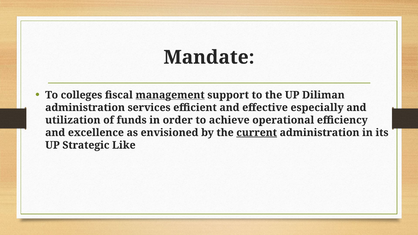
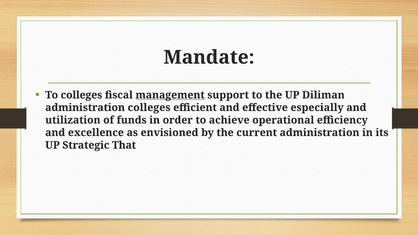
administration services: services -> colleges (149, 108)
current underline: present -> none (257, 133)
Like: Like -> That (124, 145)
